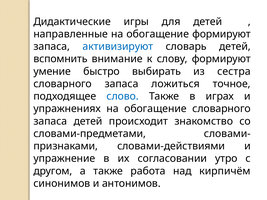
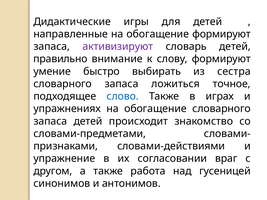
активизируют colour: blue -> purple (118, 47)
вспомнить: вспомнить -> правильно (60, 59)
утро: утро -> враг (226, 159)
кирпичём: кирпичём -> гусеницей (225, 171)
